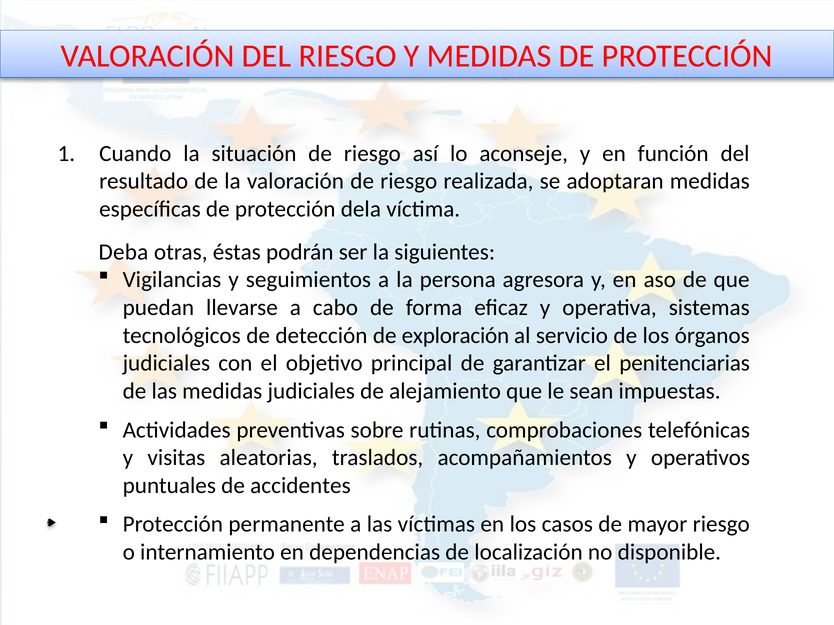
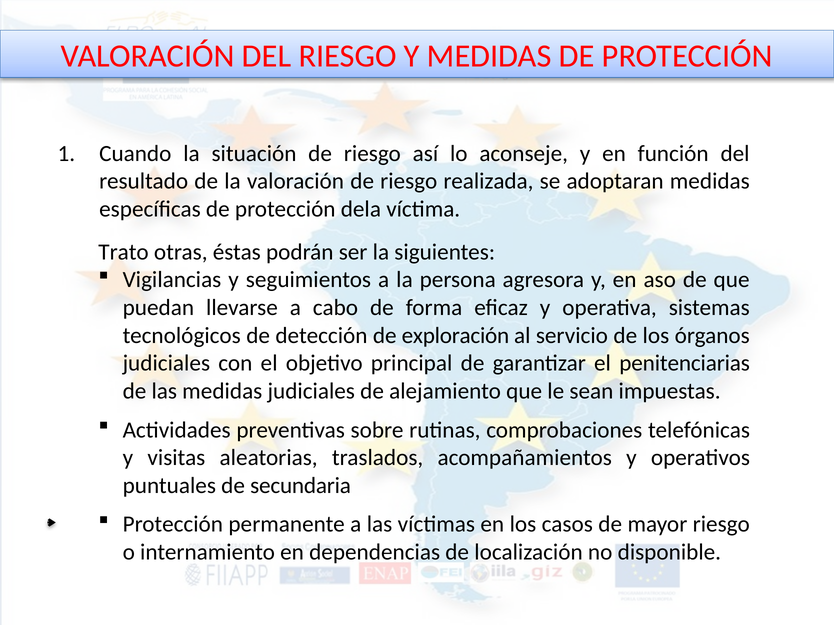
Deba: Deba -> Trato (124, 252)
accidentes: accidentes -> secundaria (301, 486)
